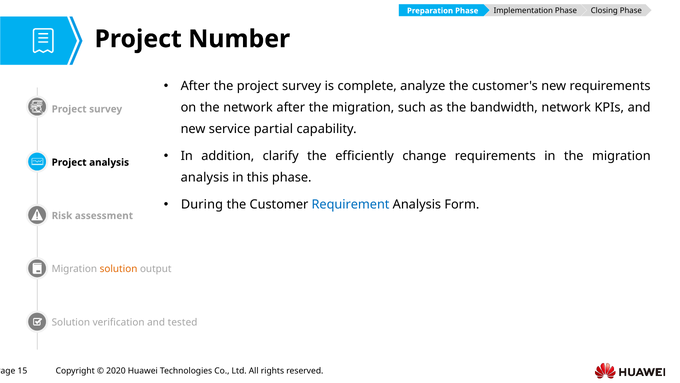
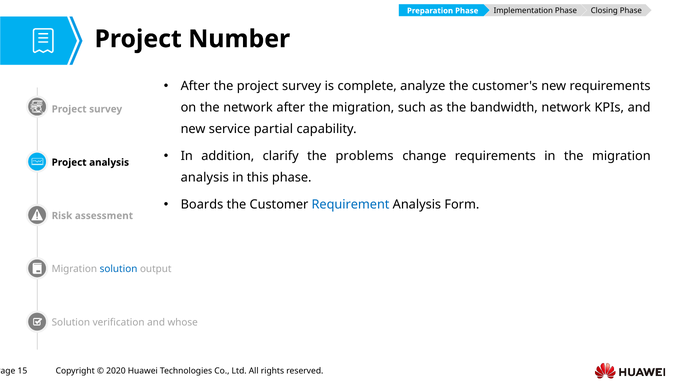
efficiently: efficiently -> problems (365, 156)
During: During -> Boards (202, 204)
solution colour: orange -> blue (119, 269)
tested: tested -> whose (183, 322)
